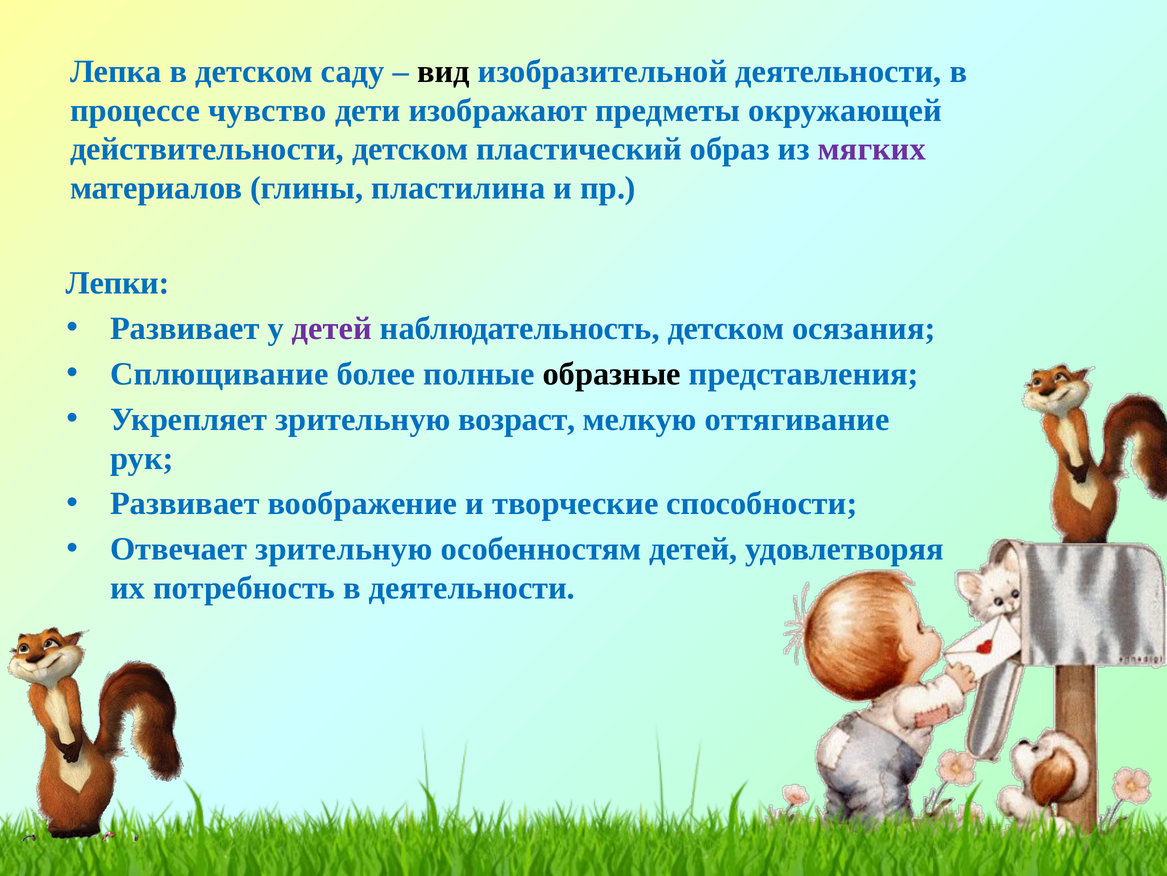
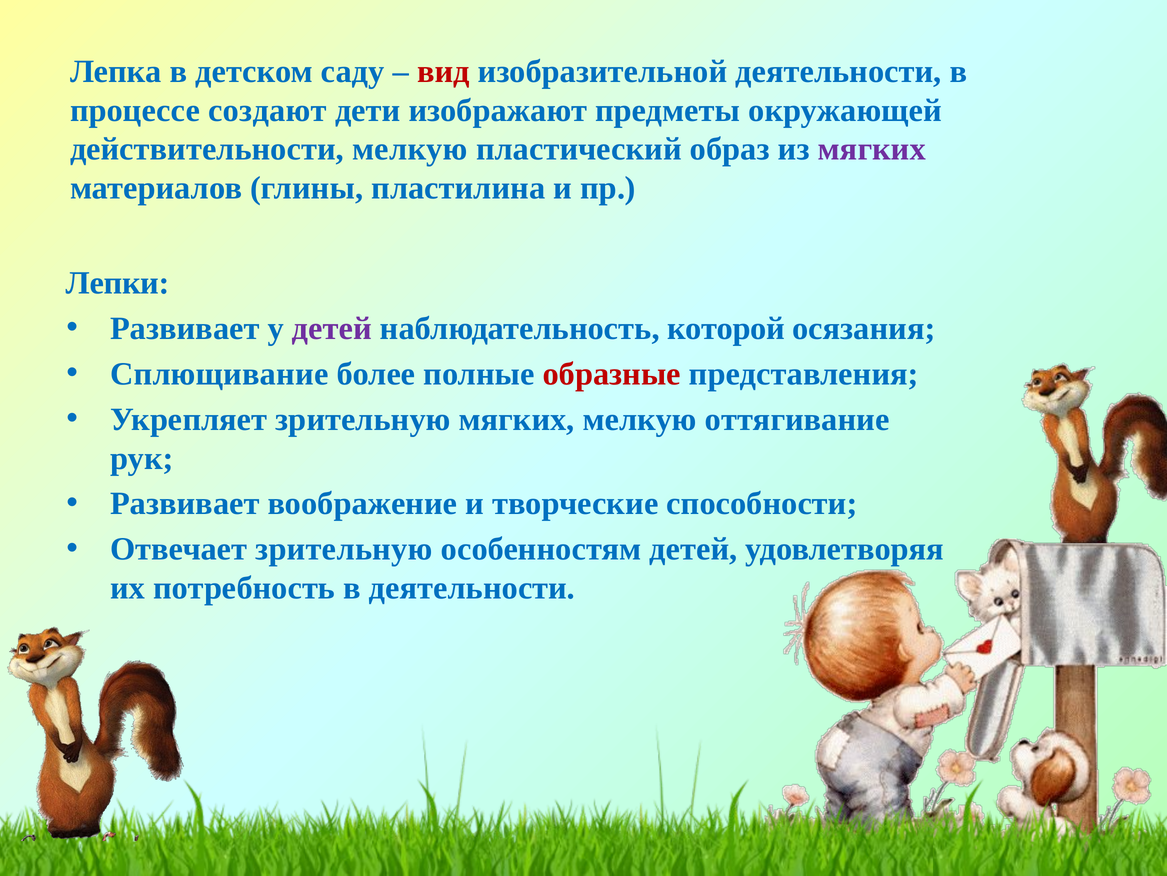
вид colour: black -> red (443, 71)
чувство: чувство -> создают (267, 110)
действительности детском: детском -> мелкую (410, 149)
наблюдательность детском: детском -> которой (726, 328)
образные colour: black -> red (612, 374)
зрительную возраст: возраст -> мягких (517, 419)
